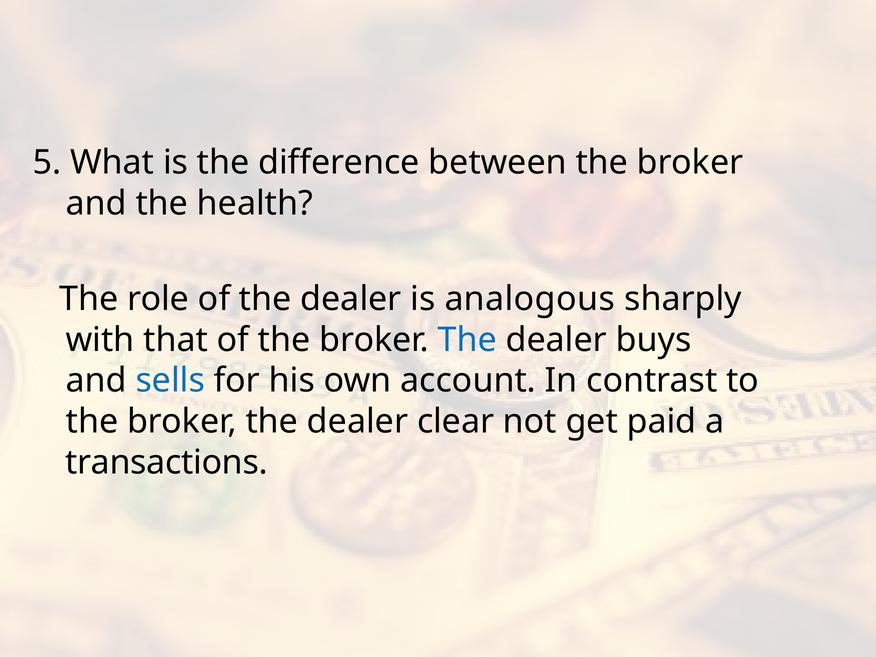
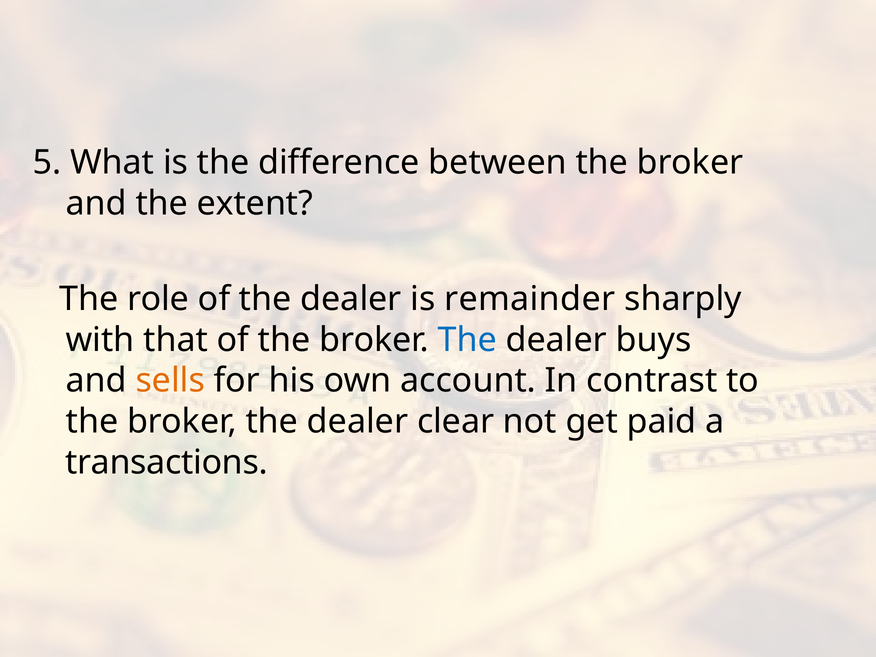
health: health -> extent (255, 203)
analogous: analogous -> remainder (530, 299)
sells colour: blue -> orange (170, 381)
